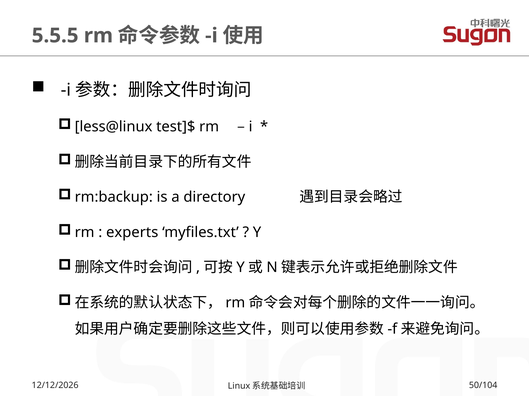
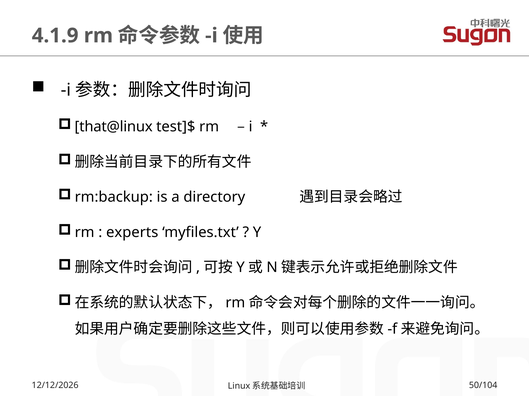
5.5.5: 5.5.5 -> 4.1.9 (55, 36)
less@linux: less@linux -> that@linux (114, 127)
